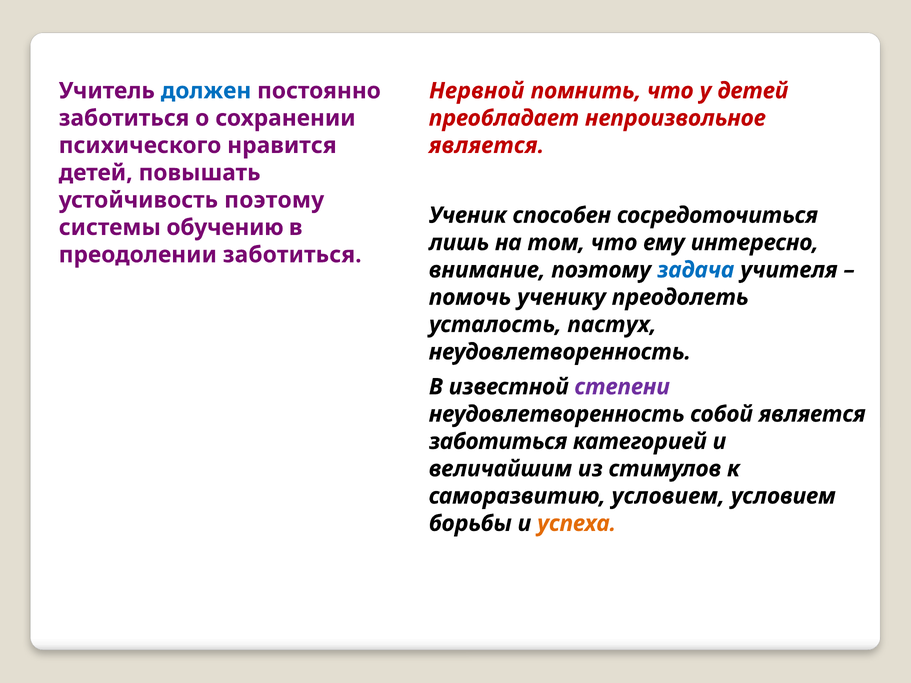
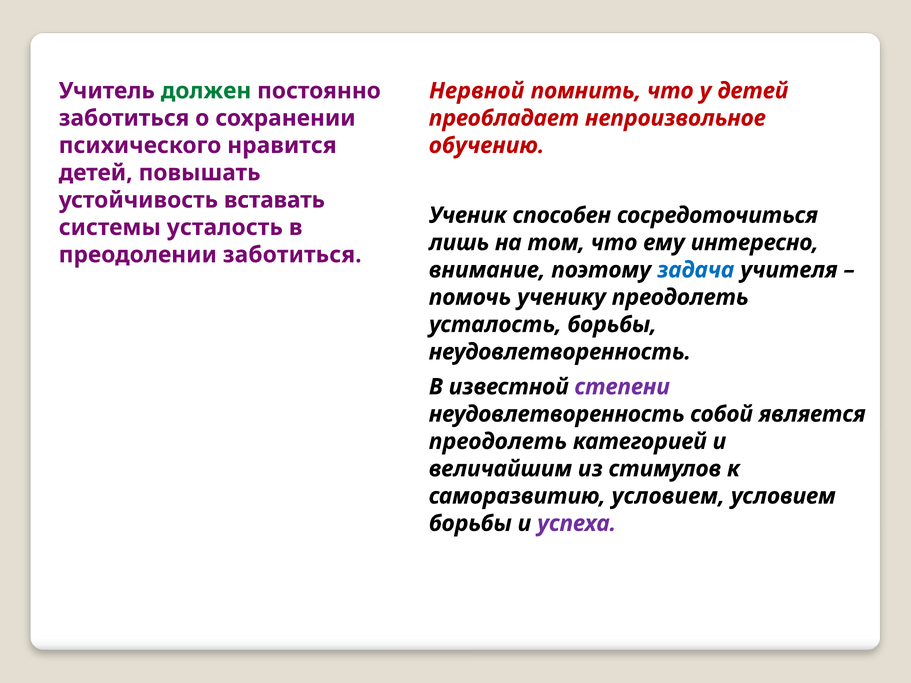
должен colour: blue -> green (206, 91)
является: является -> обучению (487, 146)
устойчивость поэтому: поэтому -> вставать (274, 200)
системы обучению: обучению -> усталость (225, 228)
усталость пастух: пастух -> борьбы (612, 325)
заботиться: заботиться -> преодолеть (498, 442)
успеха colour: orange -> purple (577, 524)
